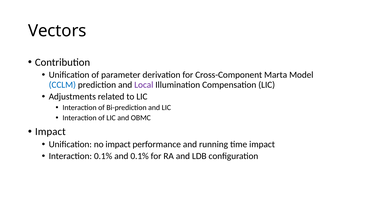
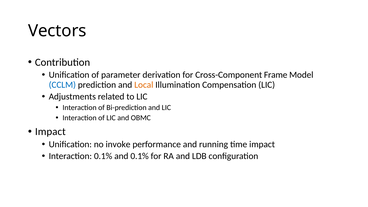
Marta: Marta -> Frame (276, 75)
Local colour: purple -> orange (144, 85)
no impact: impact -> invoke (118, 144)
